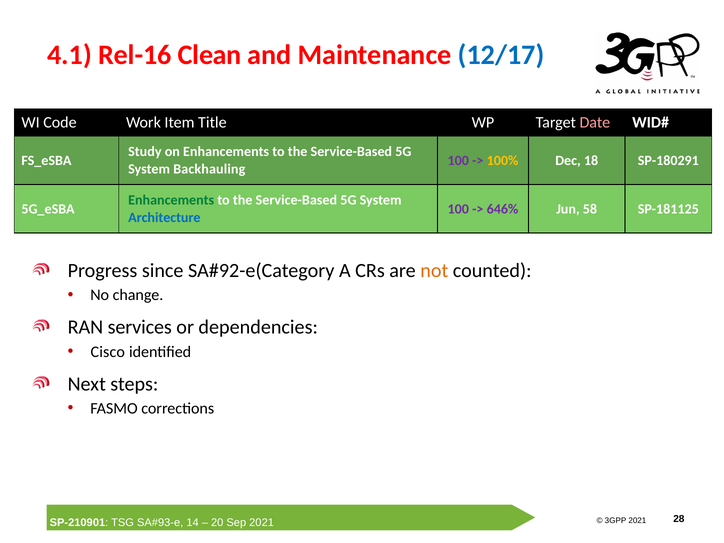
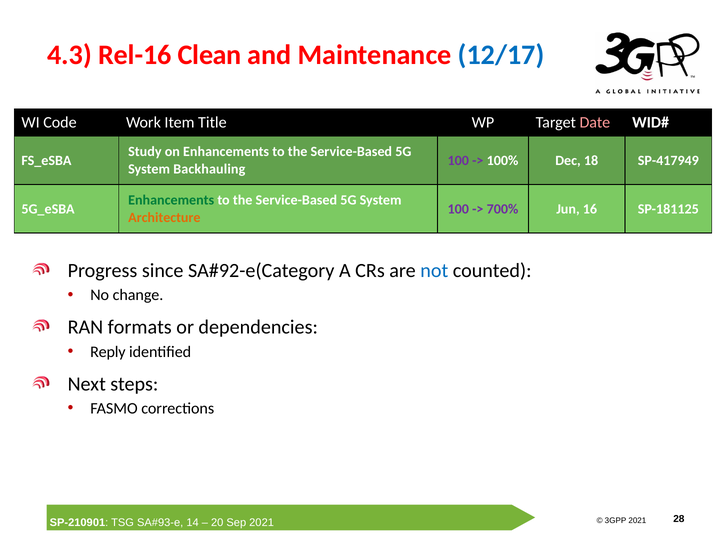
4.1: 4.1 -> 4.3 (69, 55)
100% colour: yellow -> white (502, 160)
SP-180291: SP-180291 -> SP-417949 (668, 160)
646%: 646% -> 700% (502, 209)
58: 58 -> 16 (590, 209)
Architecture colour: blue -> orange (164, 217)
not colour: orange -> blue (434, 271)
services: services -> formats (140, 327)
Cisco: Cisco -> Reply (108, 352)
